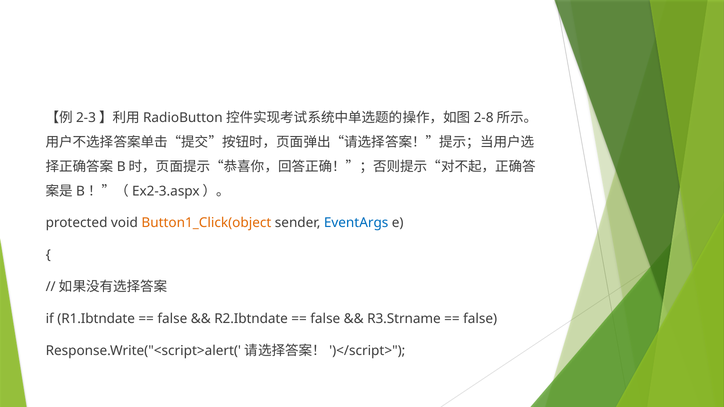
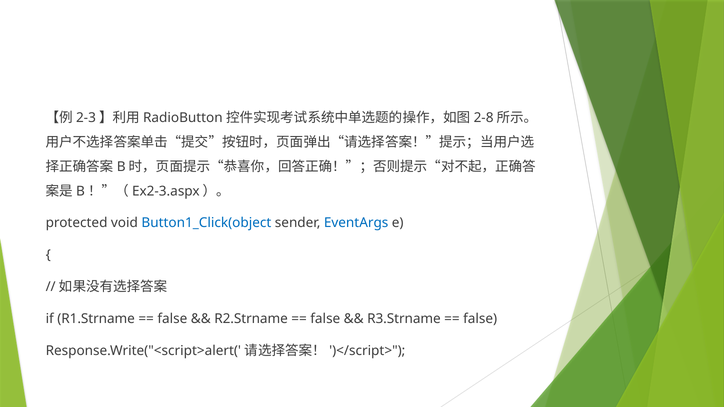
Button1_Click(object colour: orange -> blue (206, 223)
R1.Ibtndate: R1.Ibtndate -> R1.Strname (96, 319)
R2.Ibtndate: R2.Ibtndate -> R2.Strname (251, 319)
